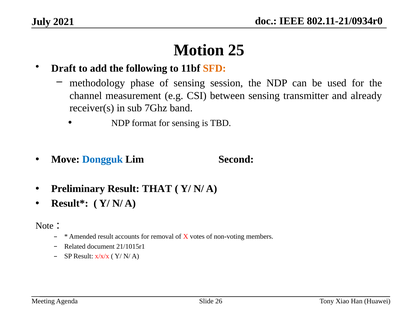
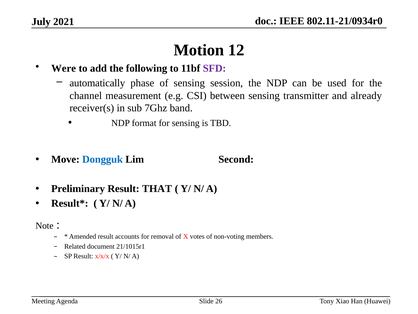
25: 25 -> 12 (236, 50)
Draft: Draft -> Were (64, 68)
SFD colour: orange -> purple (214, 68)
methodology: methodology -> automatically (97, 83)
